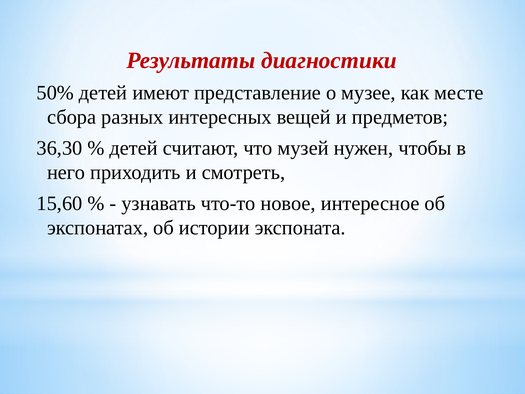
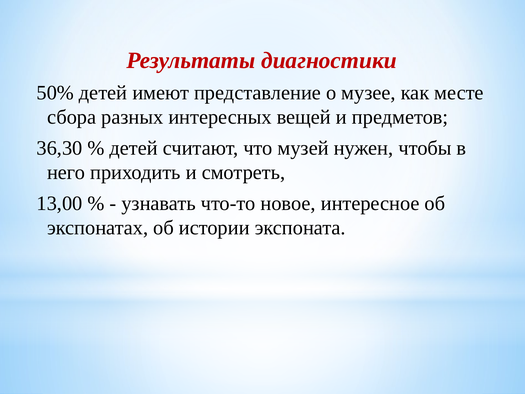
15,60: 15,60 -> 13,00 (60, 203)
